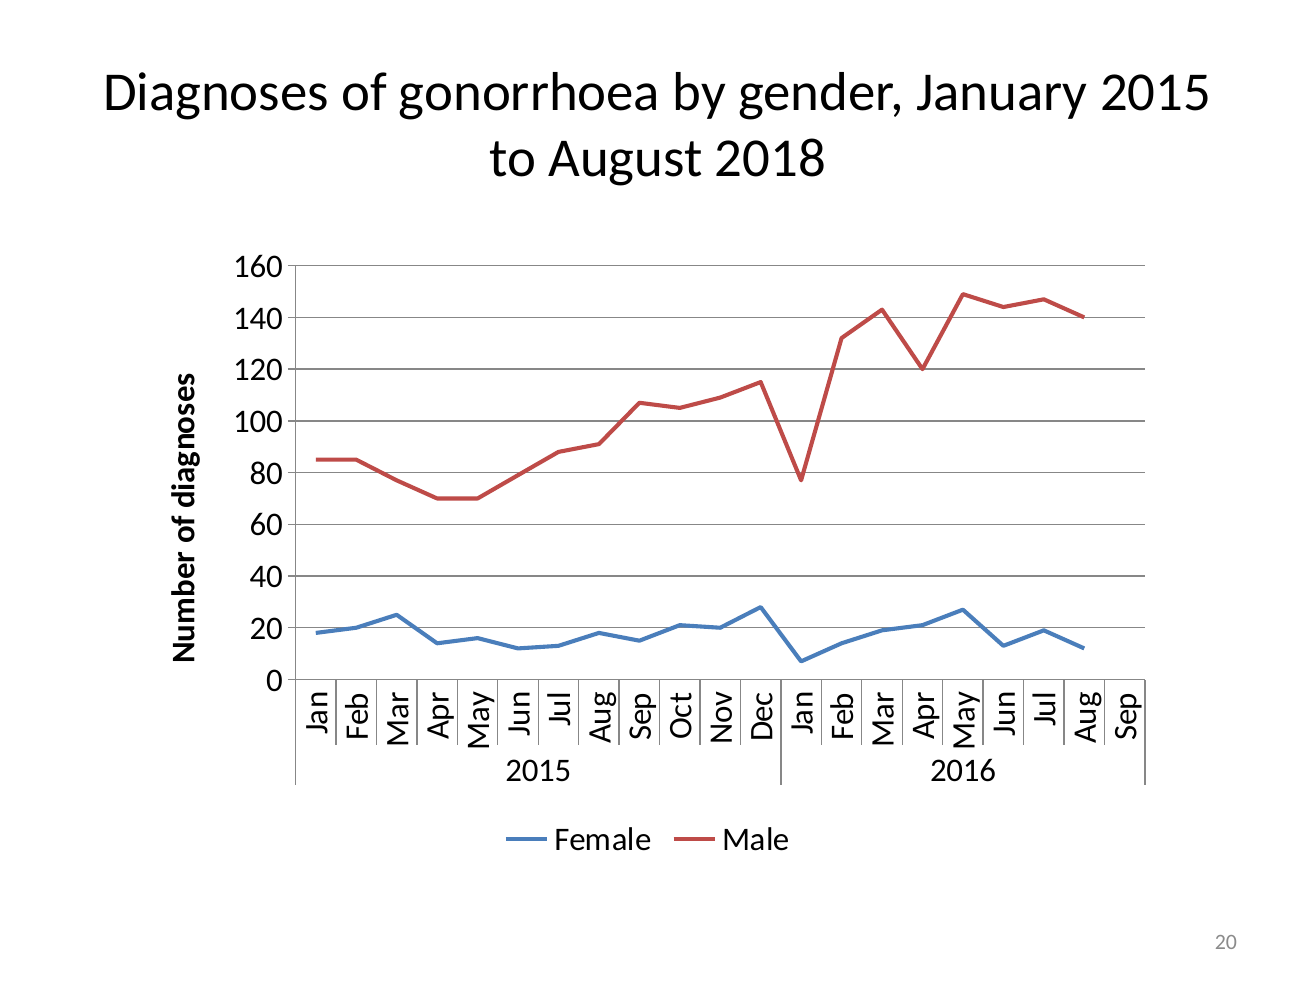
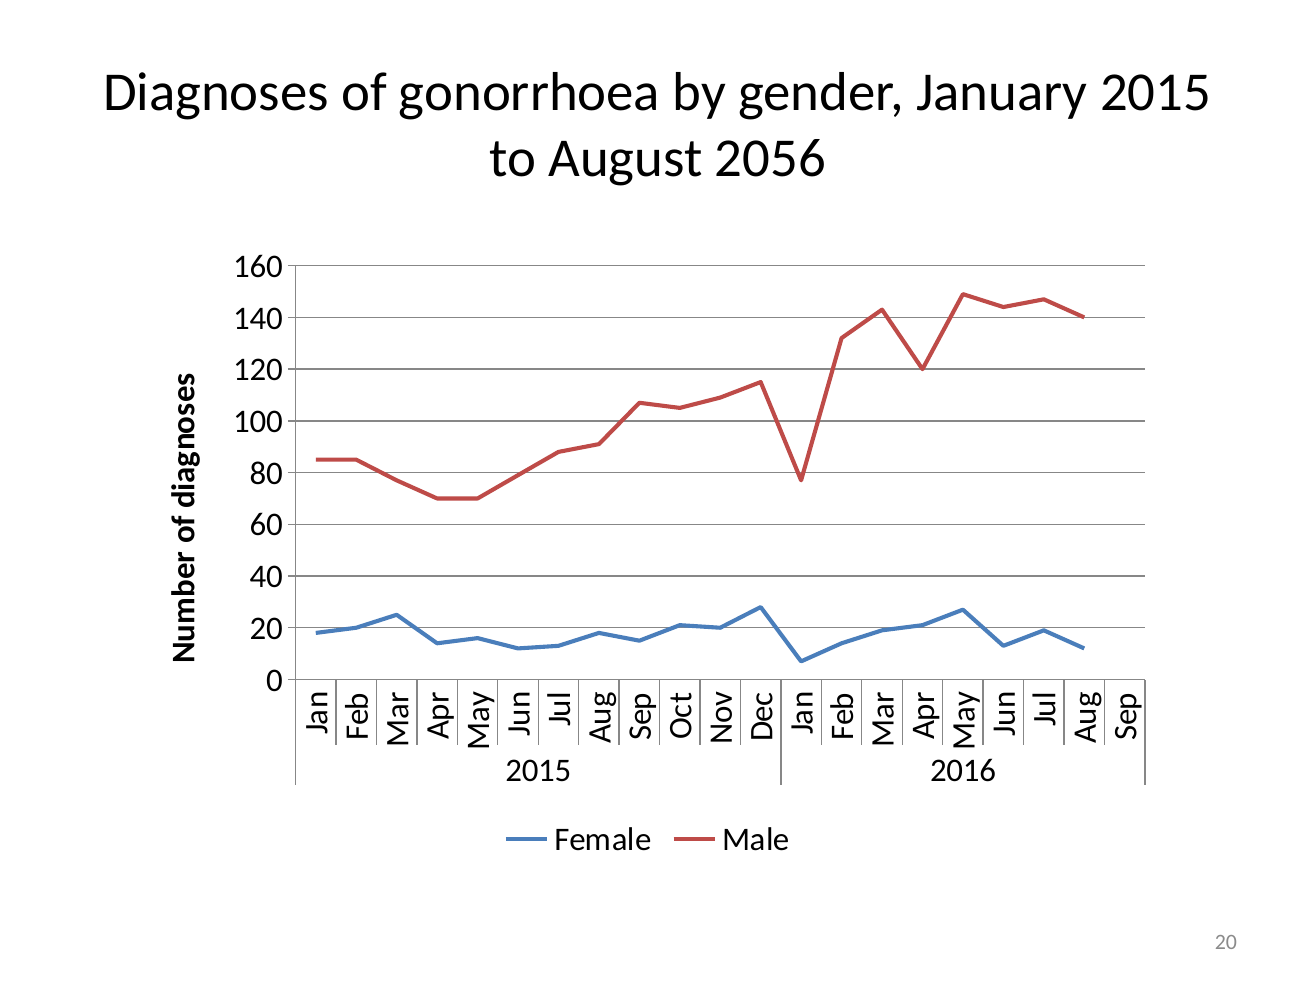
2018: 2018 -> 2056 (770, 158)
